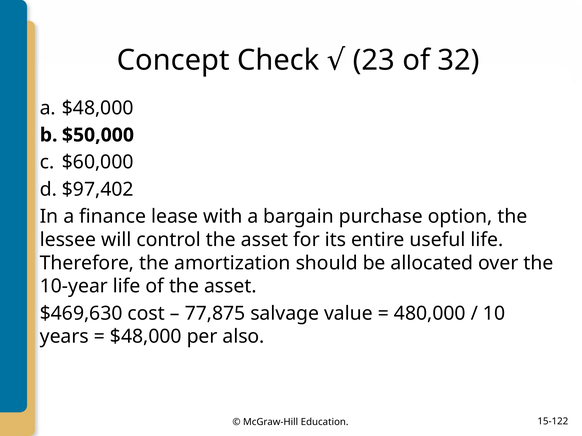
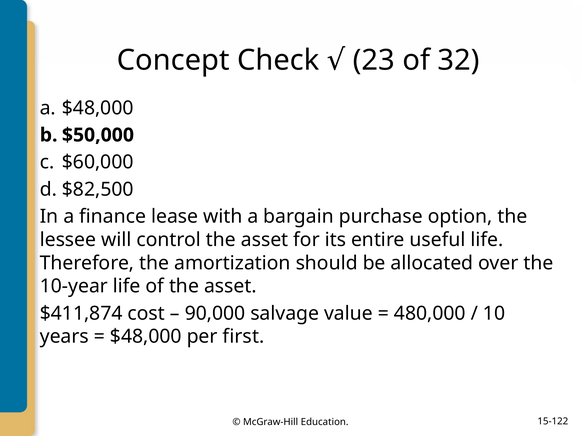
$97,402: $97,402 -> $82,500 (98, 190)
$469,630: $469,630 -> $411,874 (81, 314)
77,875: 77,875 -> 90,000 (215, 314)
also: also -> first (243, 337)
